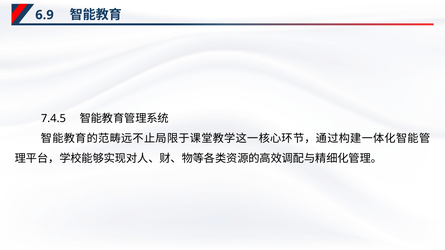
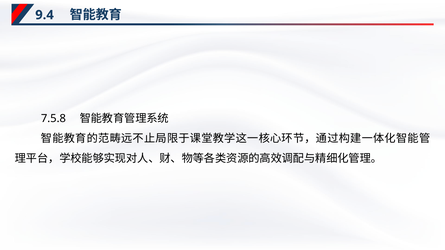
6.9: 6.9 -> 9.4 (44, 15)
7.4.5: 7.4.5 -> 7.5.8 (53, 119)
